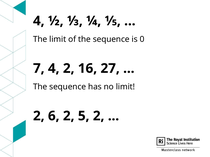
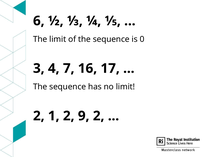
4: 4 -> 6 (39, 21)
7: 7 -> 3 (39, 69)
4 2: 2 -> 7 (69, 69)
27: 27 -> 17 (110, 69)
6: 6 -> 1 (54, 116)
5: 5 -> 9 (84, 116)
